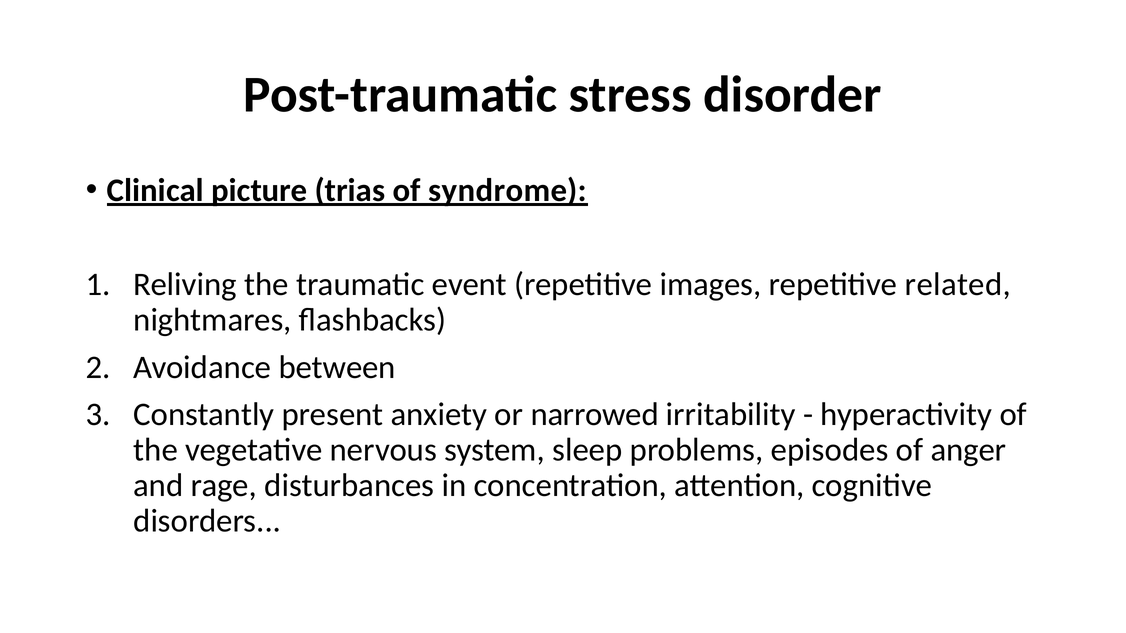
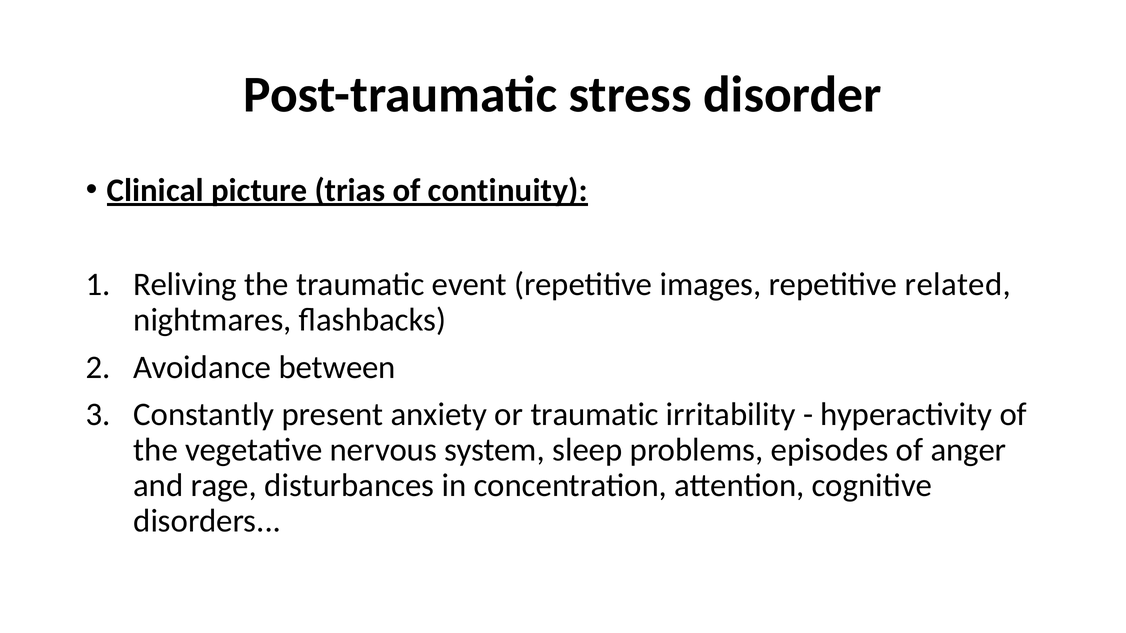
syndrome: syndrome -> continuity (508, 190)
or narrowed: narrowed -> traumatic (595, 415)
